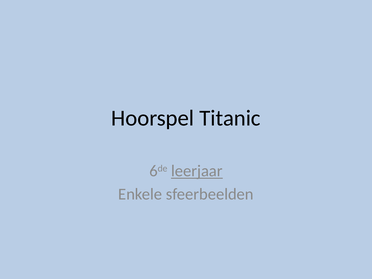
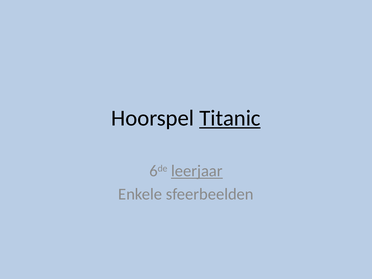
Titanic underline: none -> present (230, 118)
